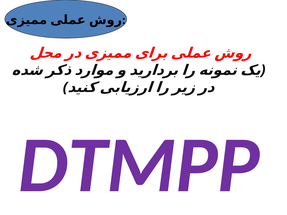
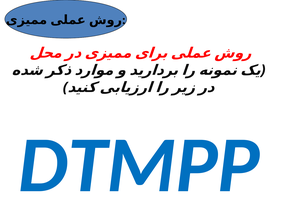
DTMPP colour: purple -> blue (139, 165)
